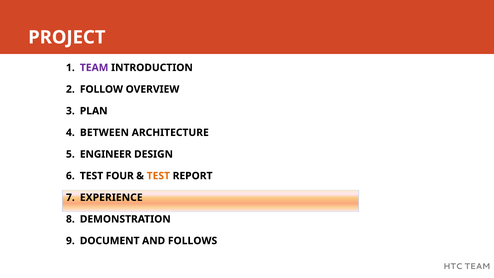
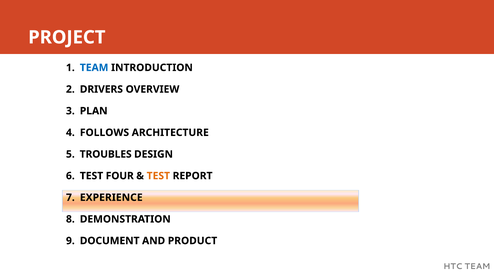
TEAM colour: purple -> blue (94, 68)
FOLLOW: FOLLOW -> DRIVERS (101, 89)
BETWEEN: BETWEEN -> FOLLOWS (104, 133)
ENGINEER: ENGINEER -> TROUBLES (106, 154)
FOLLOWS: FOLLOWS -> PRODUCT (193, 241)
